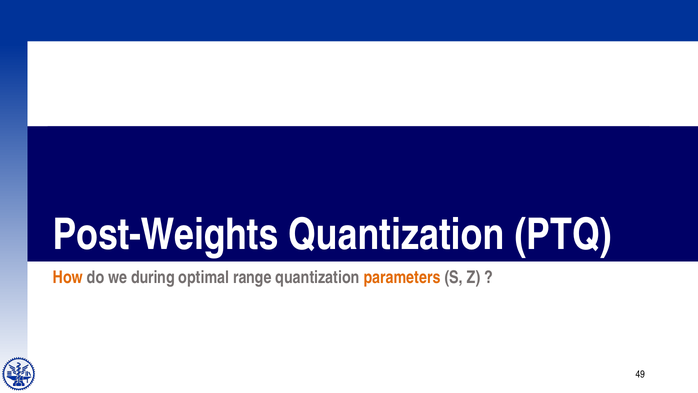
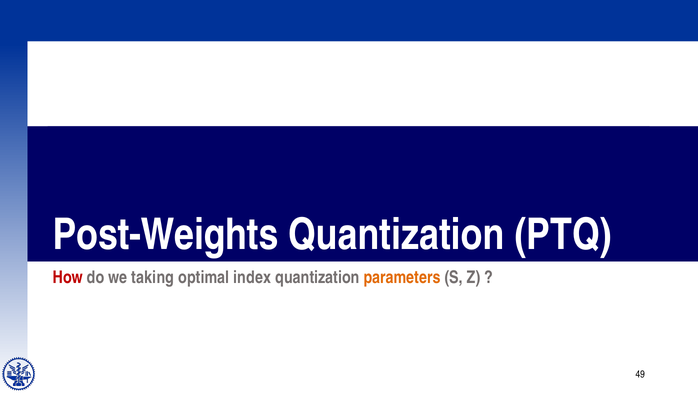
How colour: orange -> red (68, 277)
during: during -> taking (153, 277)
range: range -> index (252, 277)
